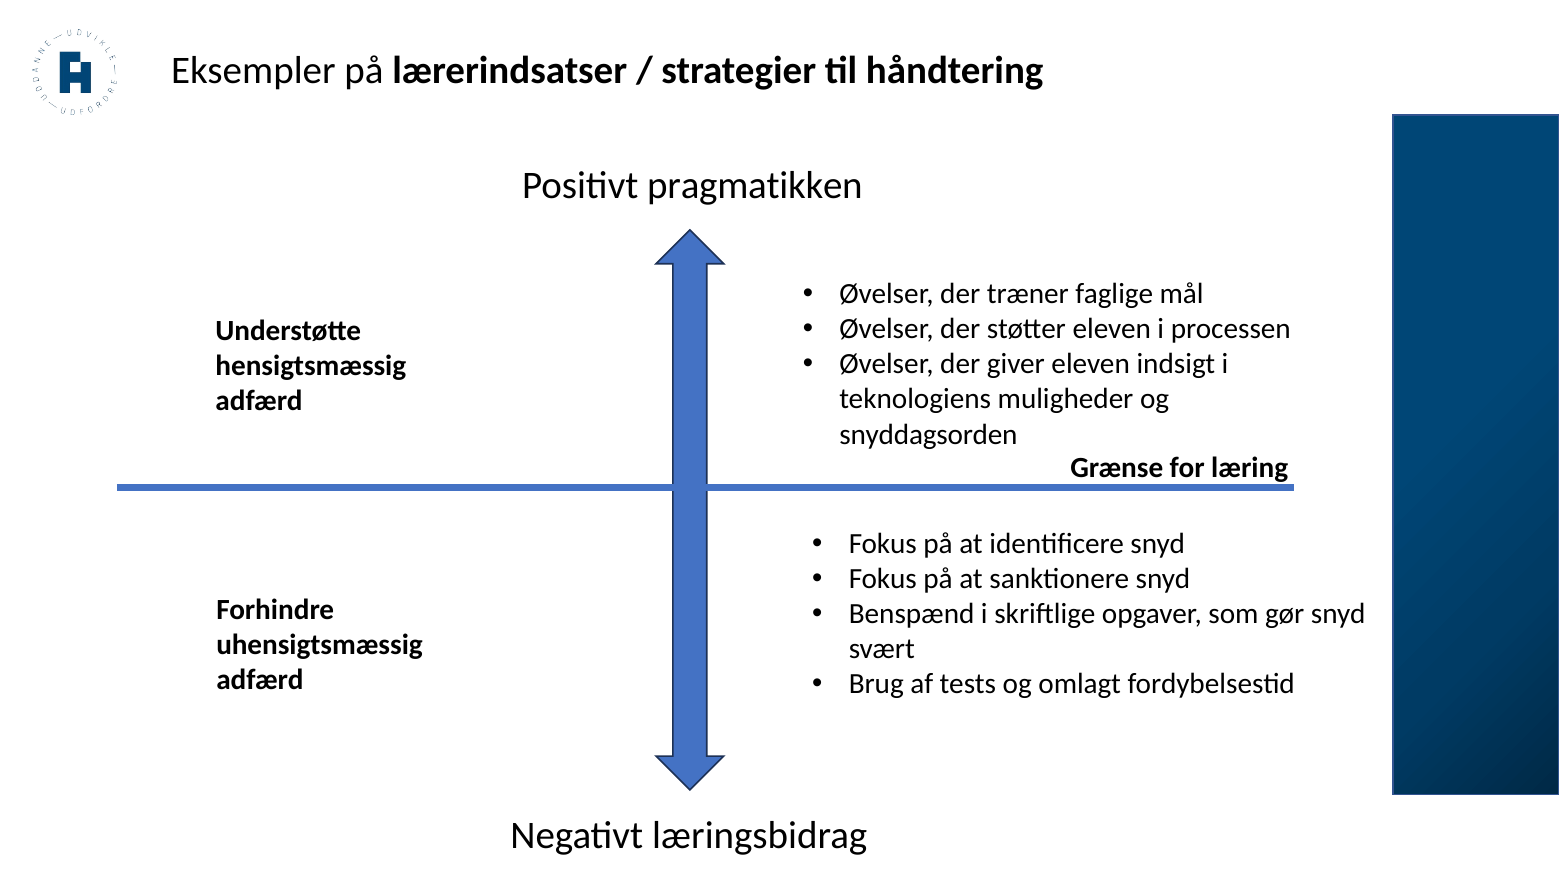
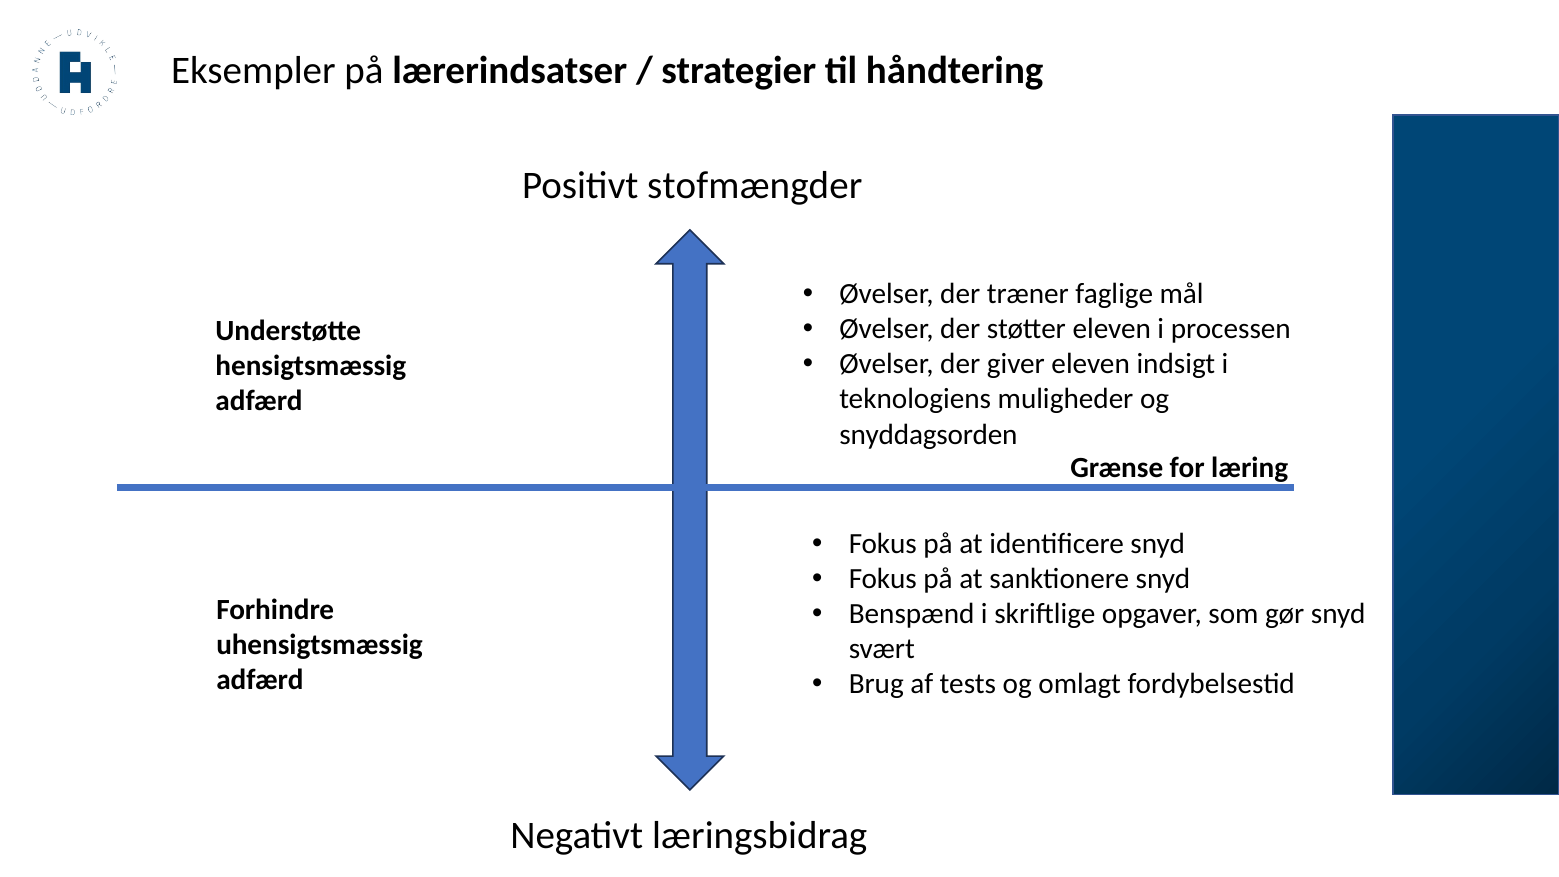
pragmatikken: pragmatikken -> stofmængder (755, 186)
